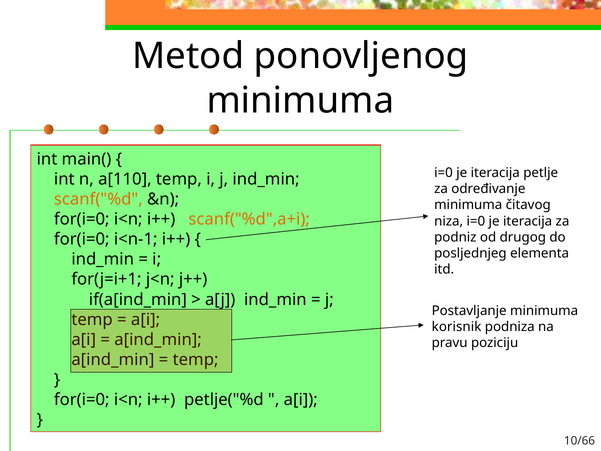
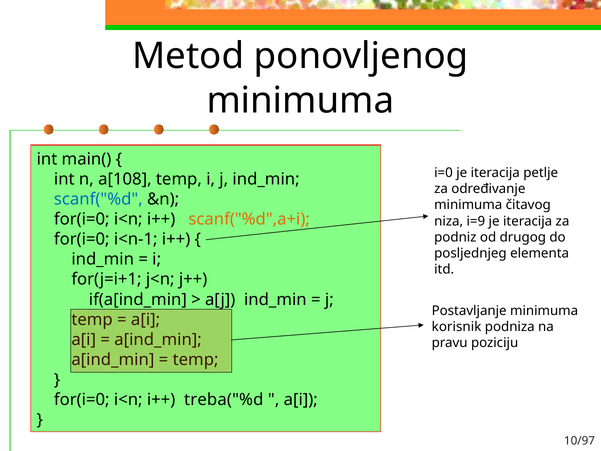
a[110: a[110 -> a[108 (125, 179)
scanf("%d colour: orange -> blue (98, 199)
niza i=0: i=0 -> i=9 (476, 221)
petlje("%d: petlje("%d -> treba("%d (224, 400)
10/66: 10/66 -> 10/97 (579, 441)
